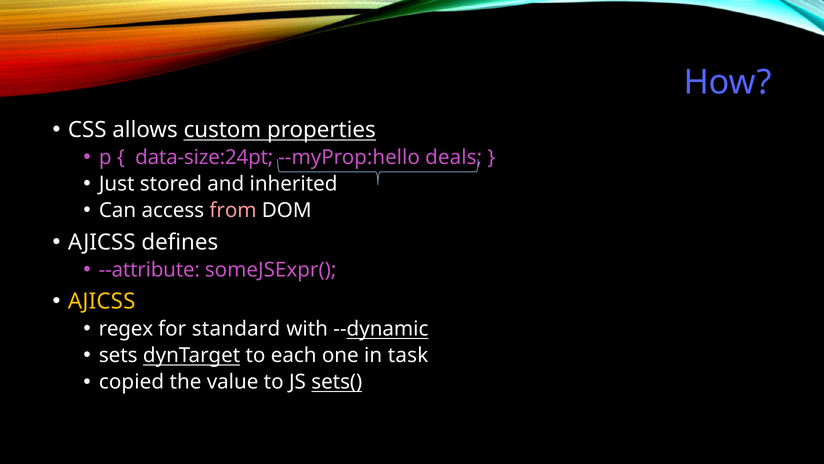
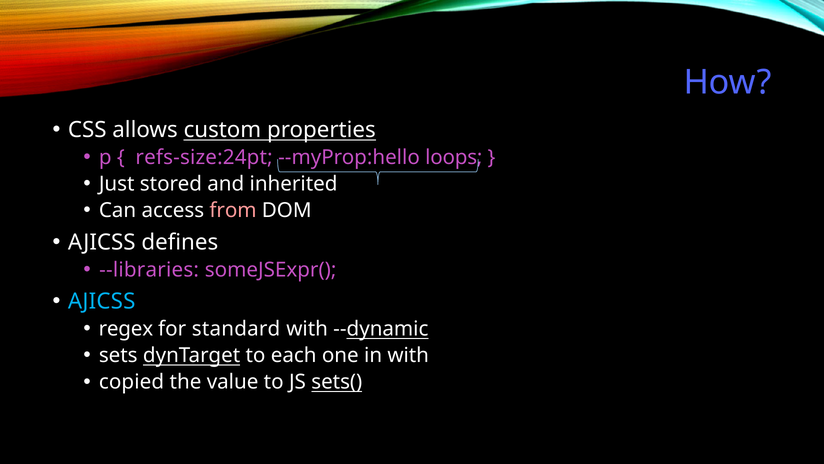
data-size:24pt: data-size:24pt -> refs-size:24pt (204, 157)
deals: deals -> loops (454, 157)
--attribute: --attribute -> --libraries (149, 269)
AJICSS colour: yellow -> light blue (102, 301)
in task: task -> with (408, 355)
